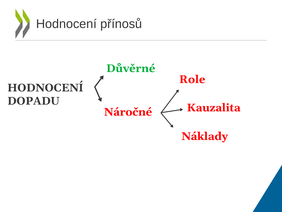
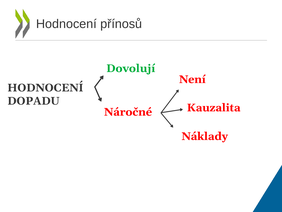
Důvěrné: Důvěrné -> Dovolují (131, 68)
Role: Role -> Není (192, 79)
